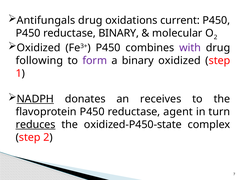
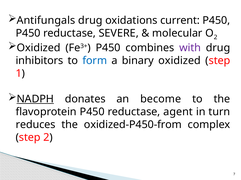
reductase BINARY: BINARY -> SEVERE (119, 33)
following: following -> inhibitors (39, 61)
form colour: purple -> blue (95, 61)
receives: receives -> become (161, 99)
reduces underline: present -> none (36, 125)
oxidized-P450-state: oxidized-P450-state -> oxidized-P450-from (133, 125)
